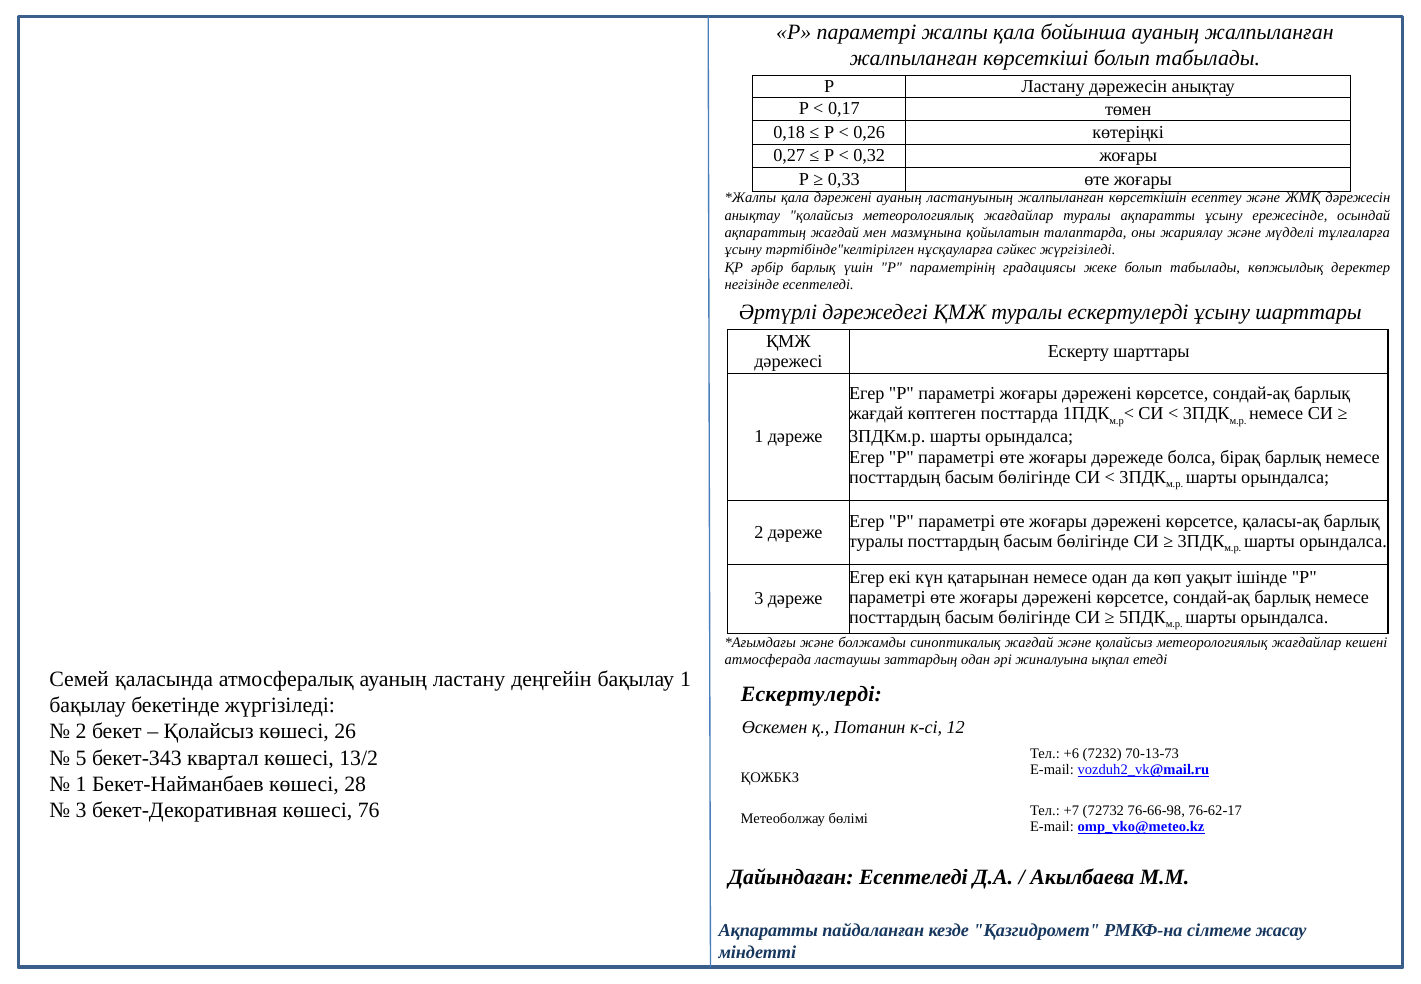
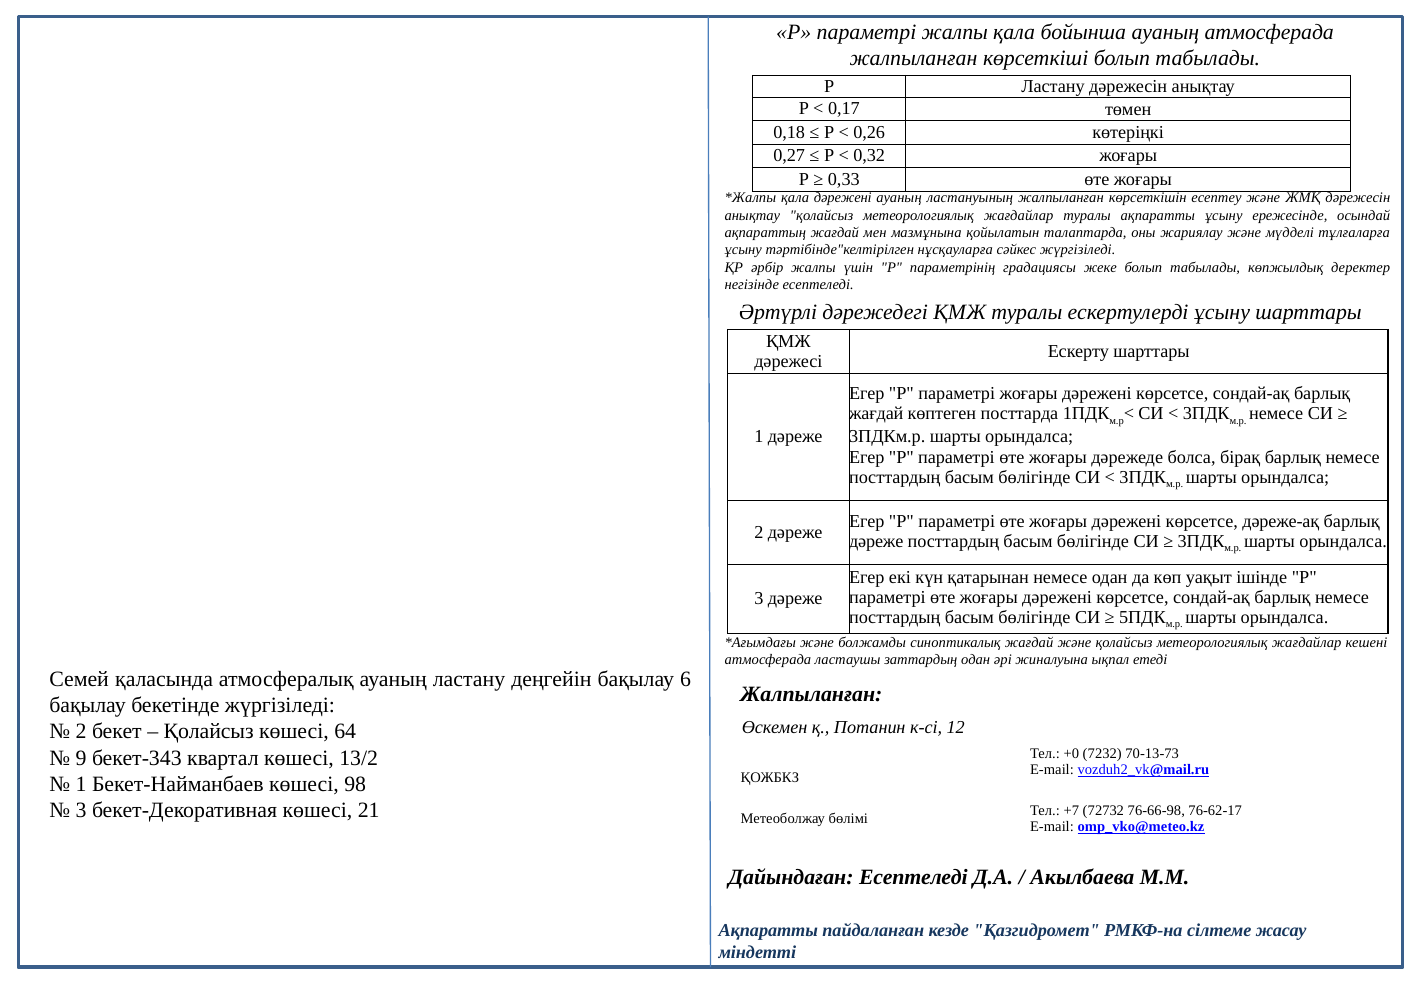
ауаның жалпыланған: жалпыланған -> атмосферада (1269, 32)
әрбір барлық: барлық -> жалпы (813, 268)
қаласы-ақ: қаласы-ақ -> дәреже-ақ (1281, 521)
туралы: туралы -> дәреже (876, 541)
бақылау 1: 1 -> 6 (685, 679)
Ескертулерді: Ескертулерді -> Жалпыланған (811, 694)
26: 26 -> 64 (345, 732)
+6: +6 -> +0 (1071, 754)
5: 5 -> 9 (81, 758)
28: 28 -> 98 (355, 784)
76: 76 -> 21 (369, 810)
